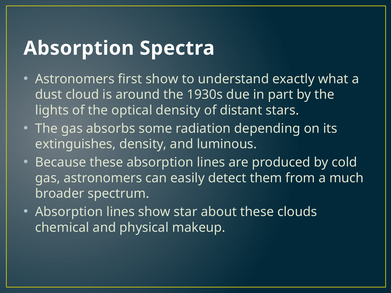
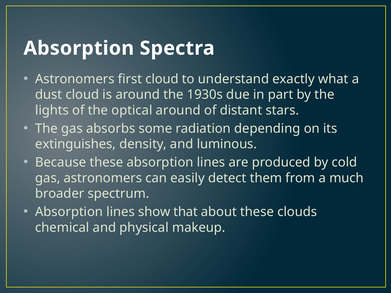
first show: show -> cloud (162, 79)
optical density: density -> around (178, 110)
star: star -> that (186, 212)
